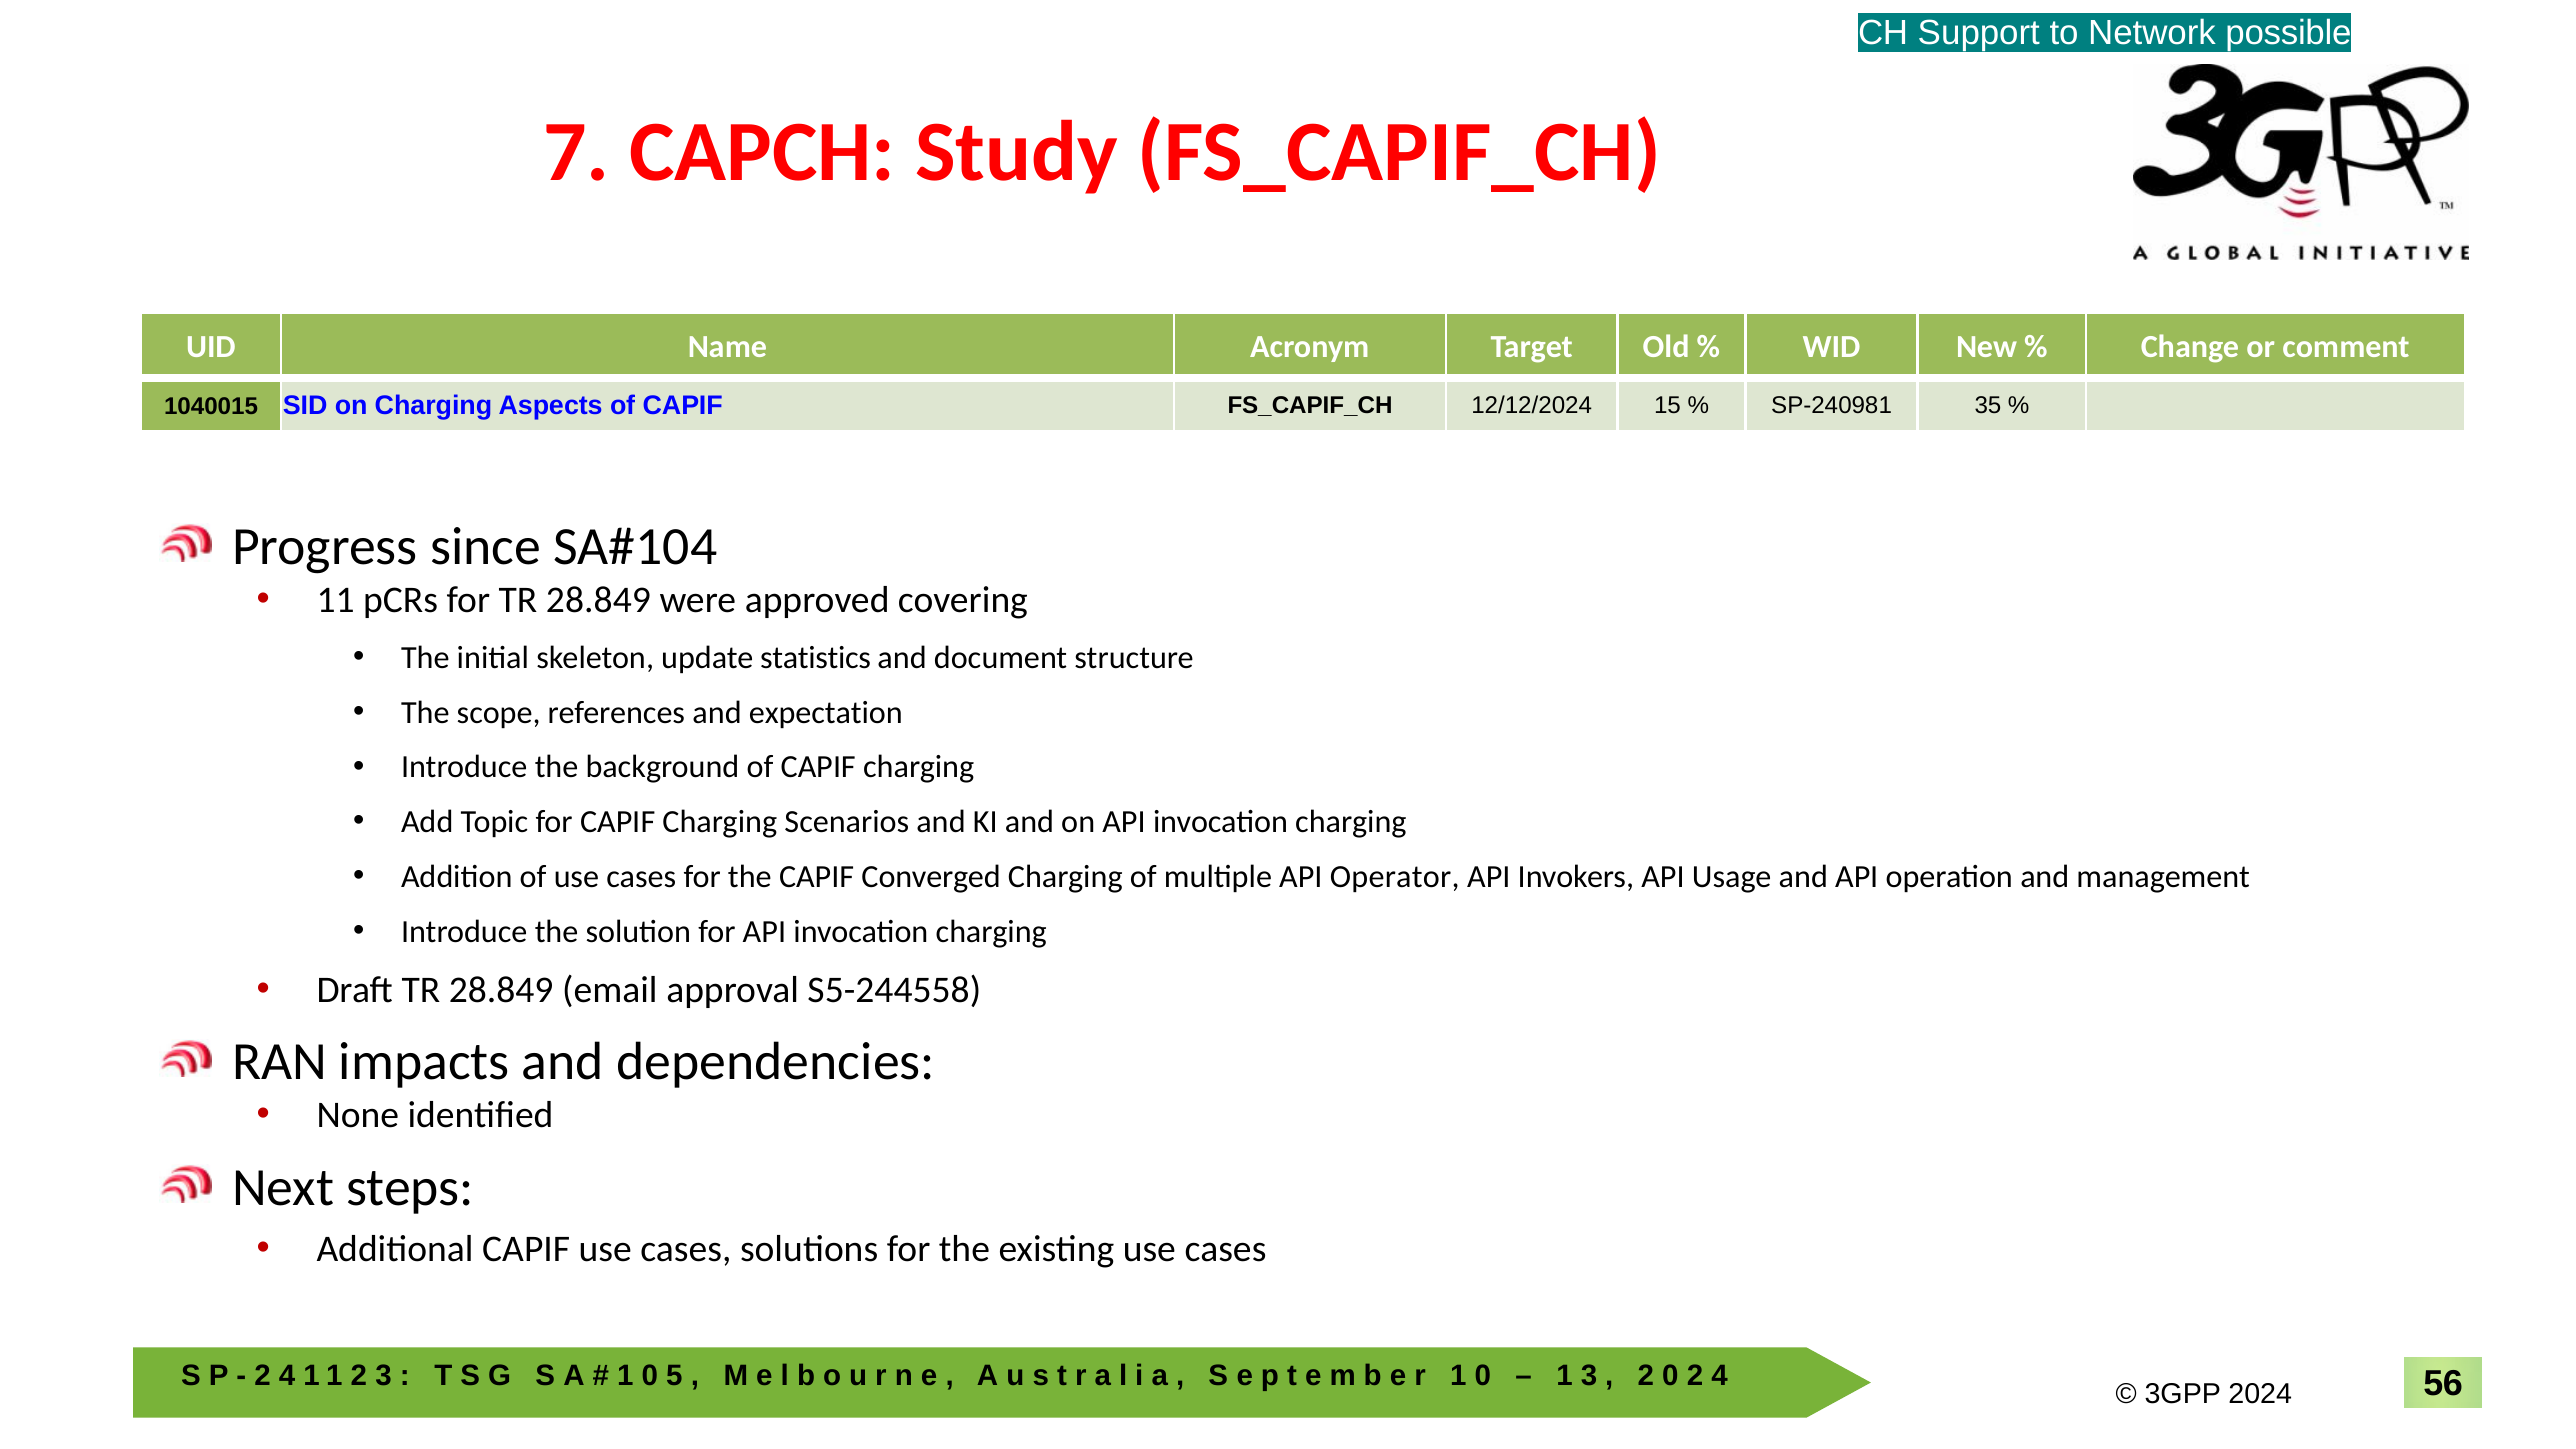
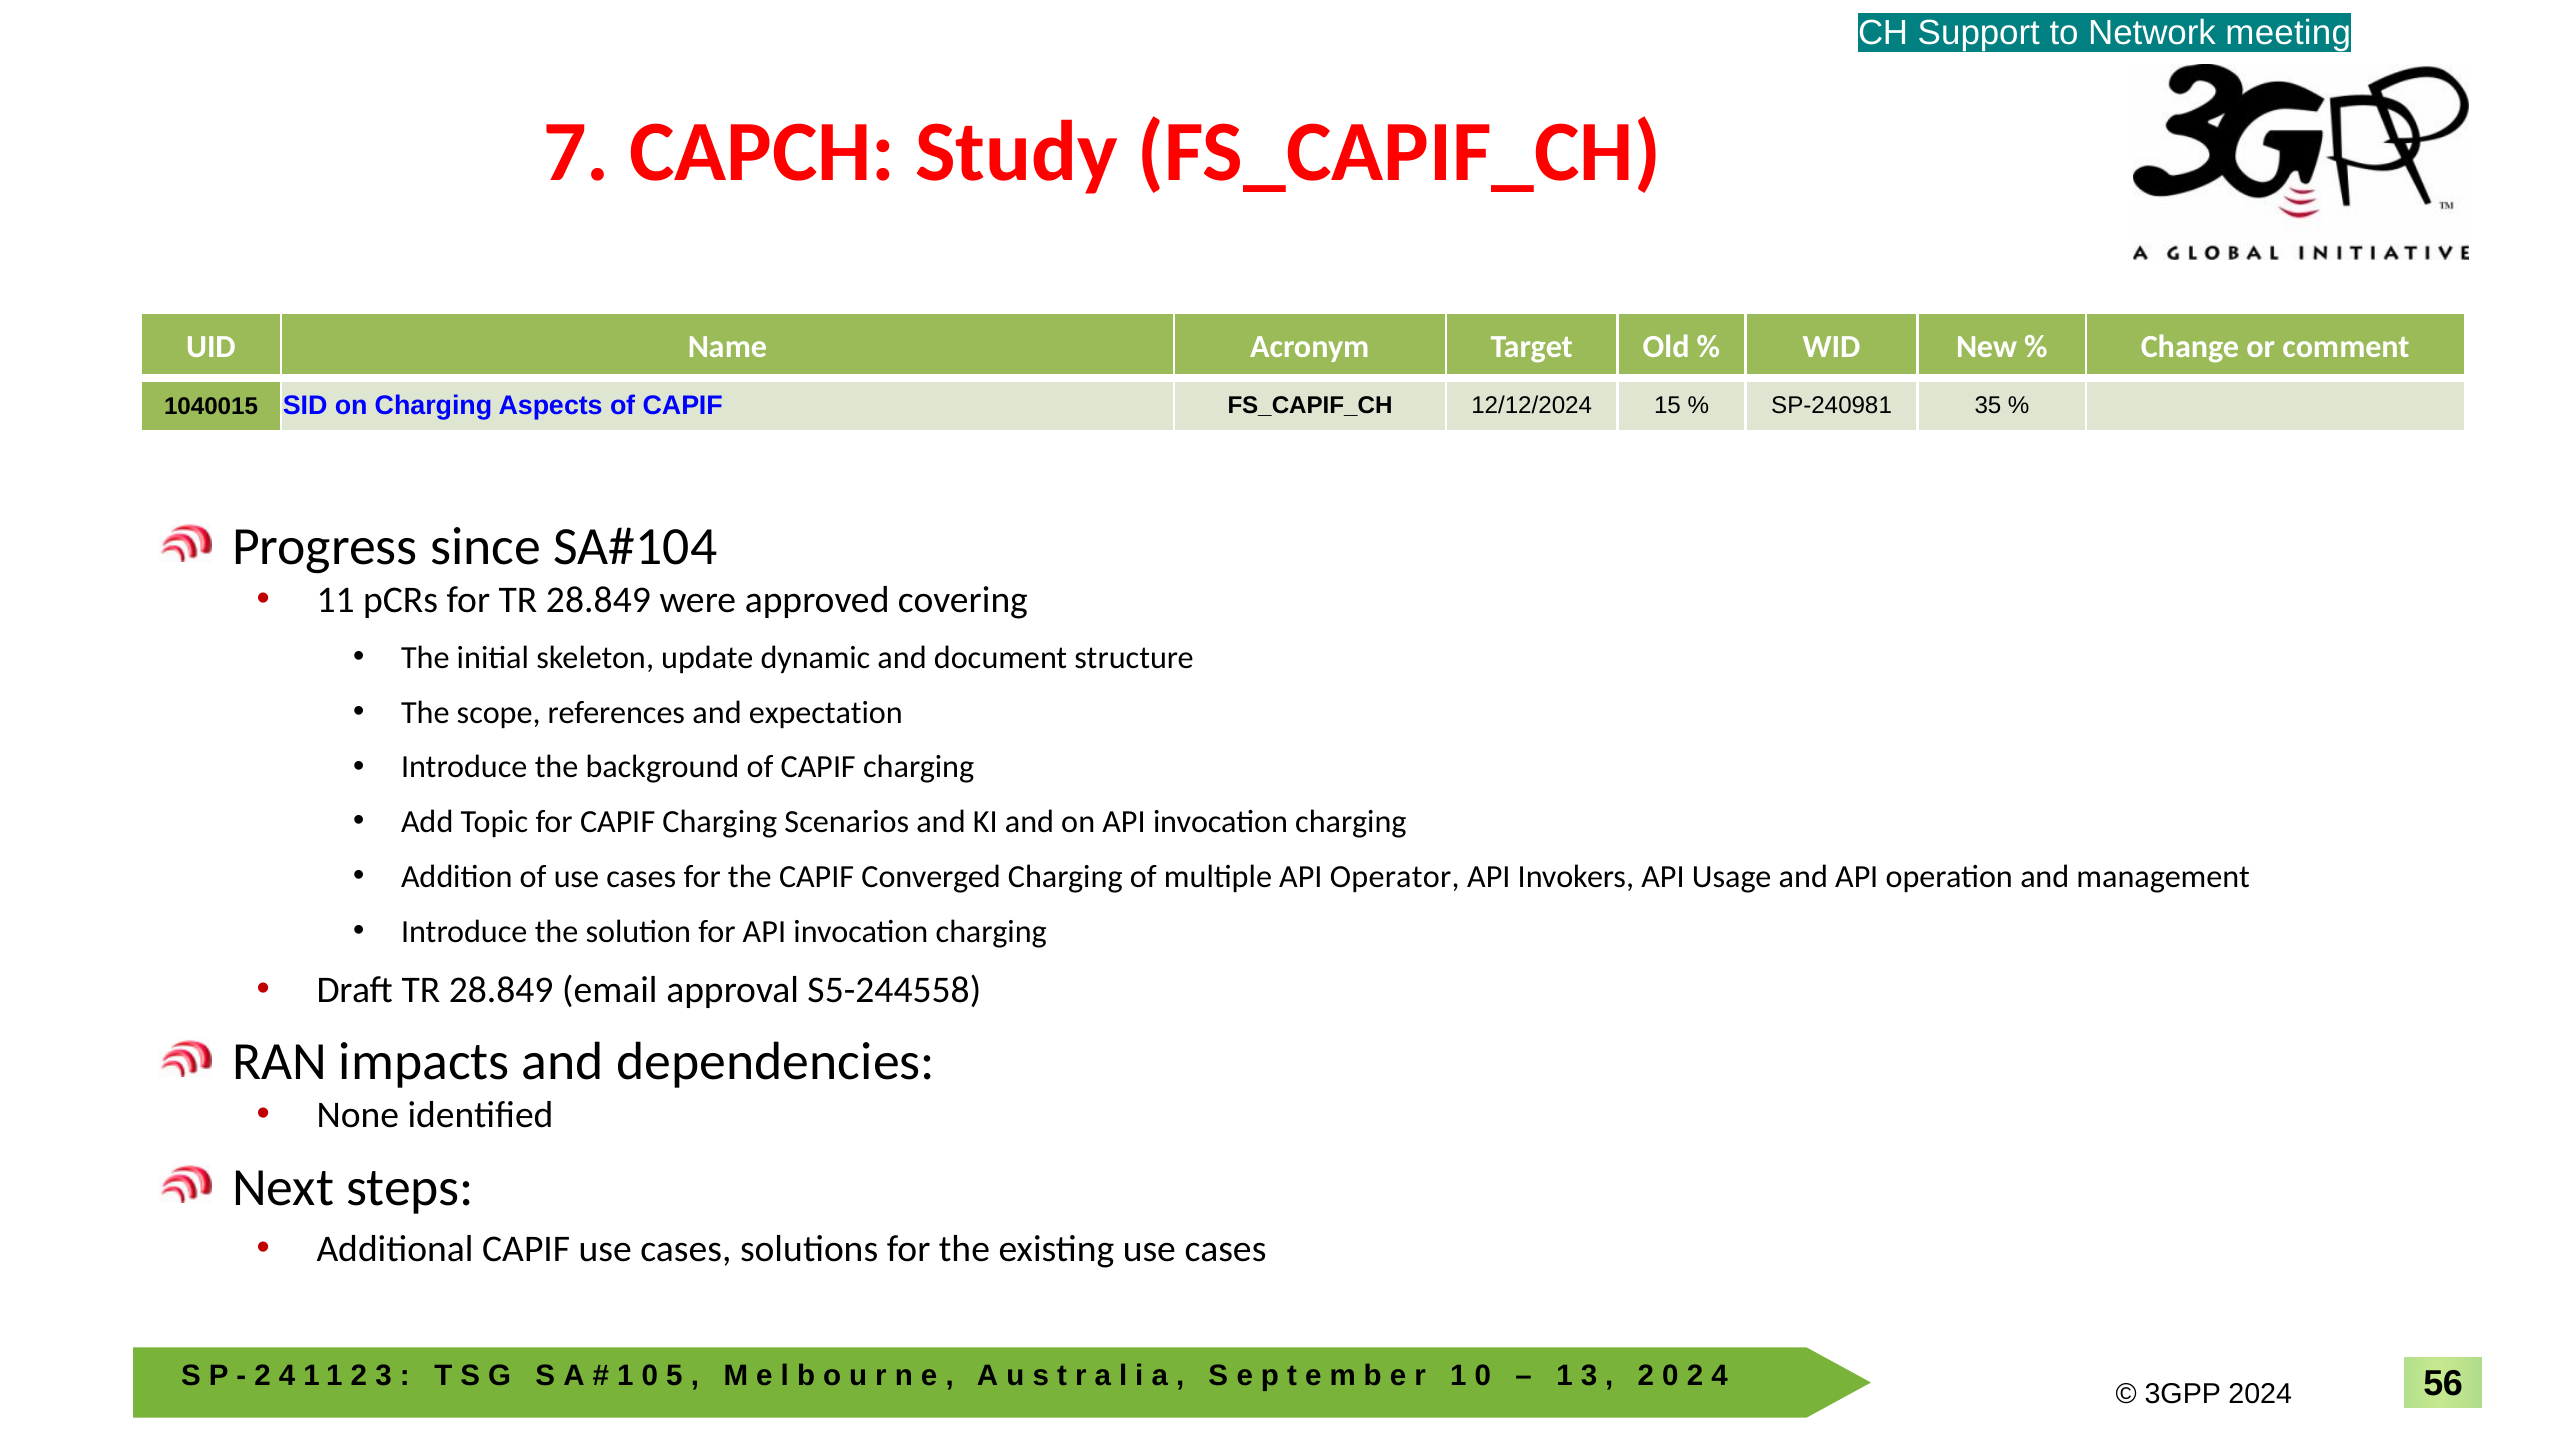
possible: possible -> meeting (2288, 33)
statistics: statistics -> dynamic (816, 658)
